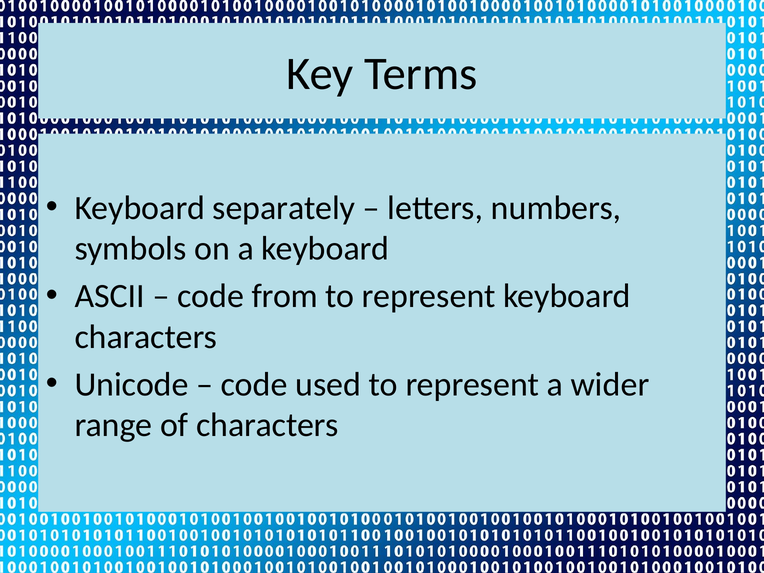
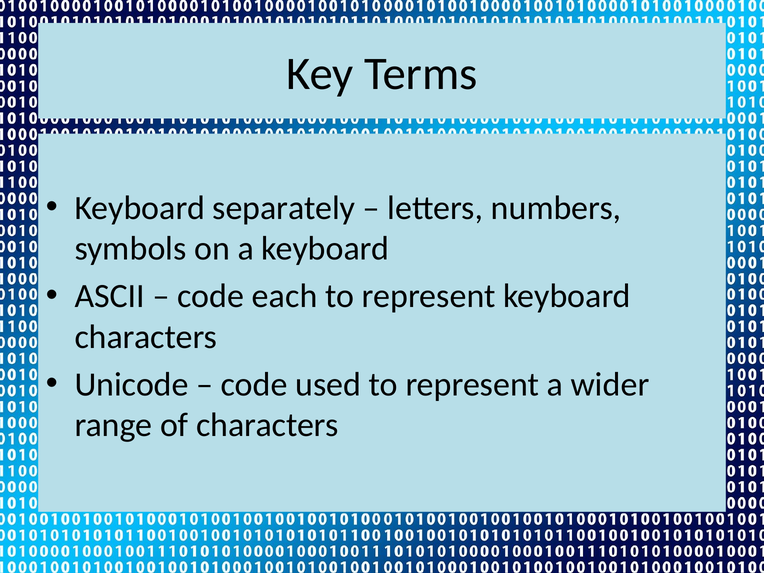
from: from -> each (285, 296)
